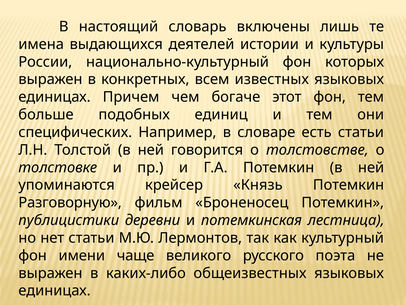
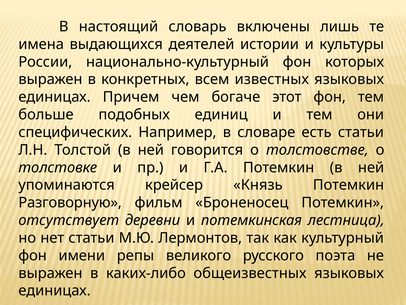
публицистики: публицистики -> отсутствует (69, 220)
чаще: чаще -> репы (135, 255)
